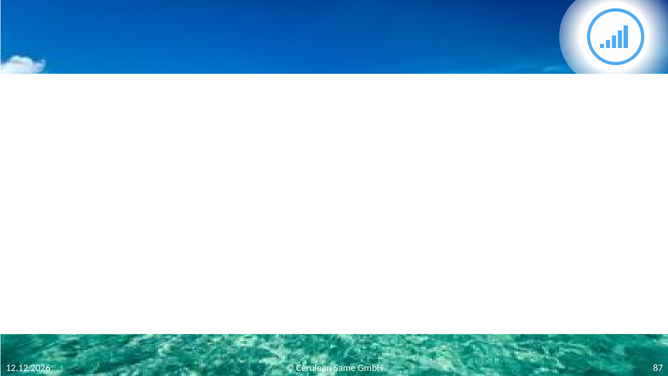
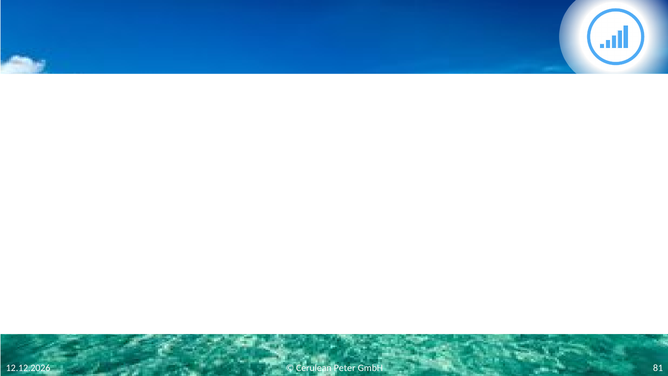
Same: Same -> Peter (345, 368)
87: 87 -> 81 (658, 368)
